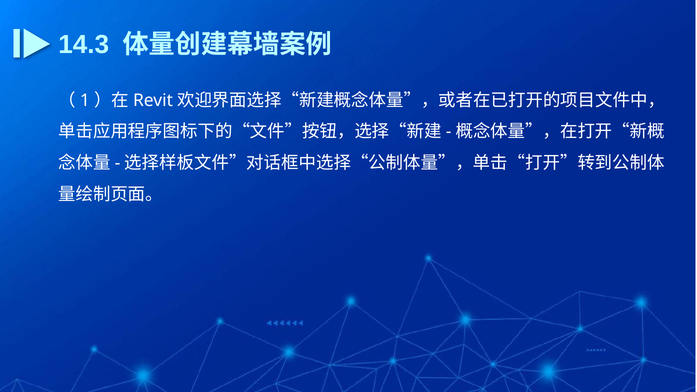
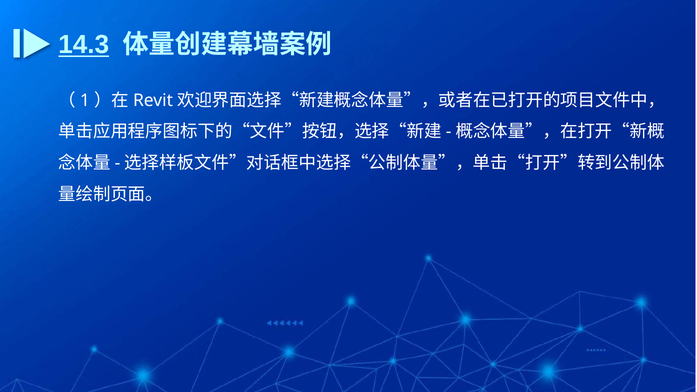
14.3 underline: none -> present (84, 45)
